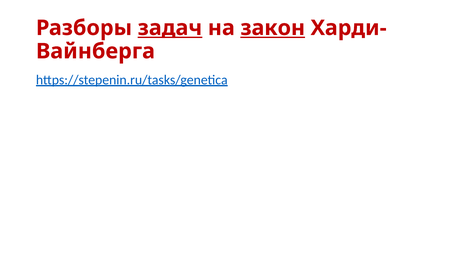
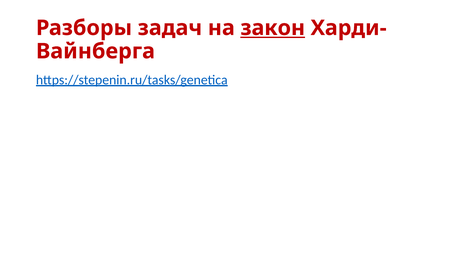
задач underline: present -> none (170, 28)
